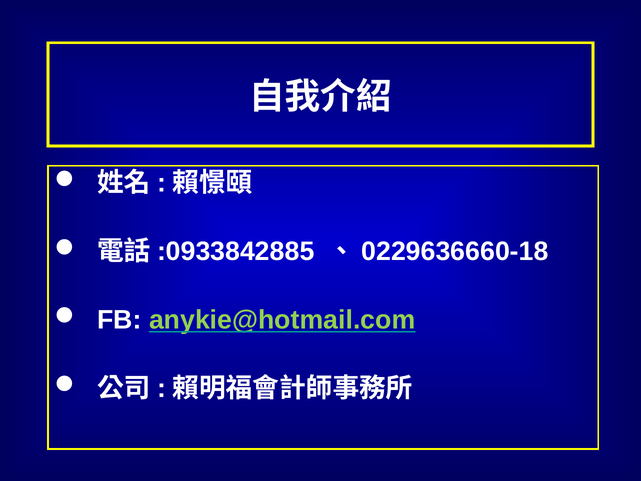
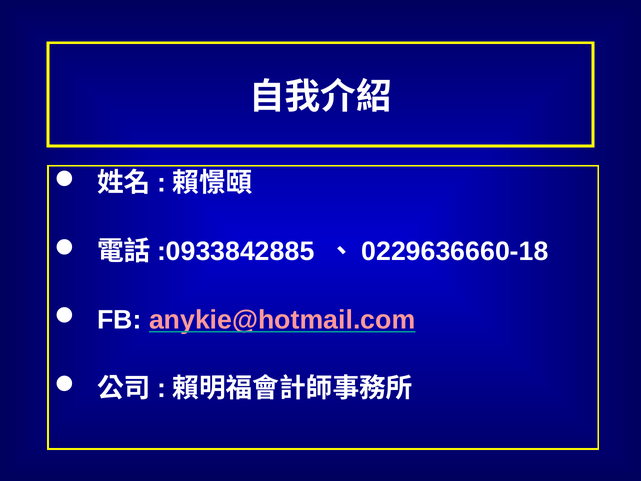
anykie@hotmail.com colour: light green -> pink (282, 320)
